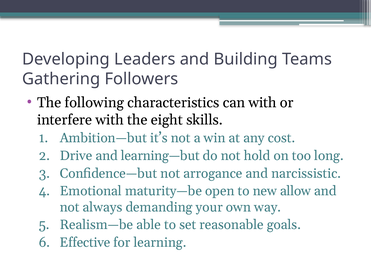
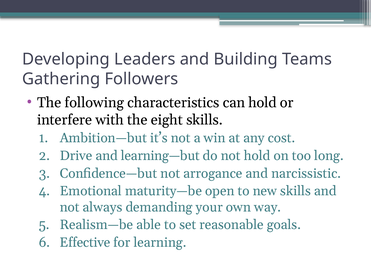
can with: with -> hold (263, 103)
new allow: allow -> skills (296, 191)
